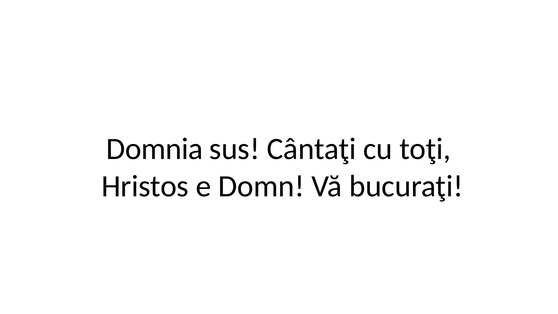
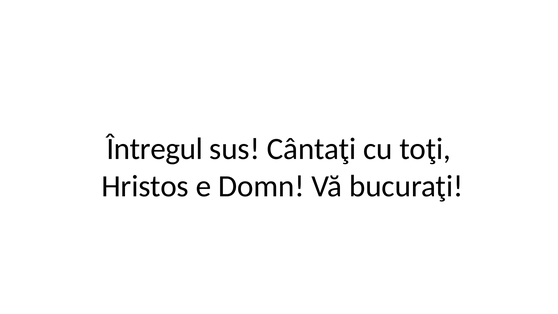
Domnia: Domnia -> Întregul (155, 149)
